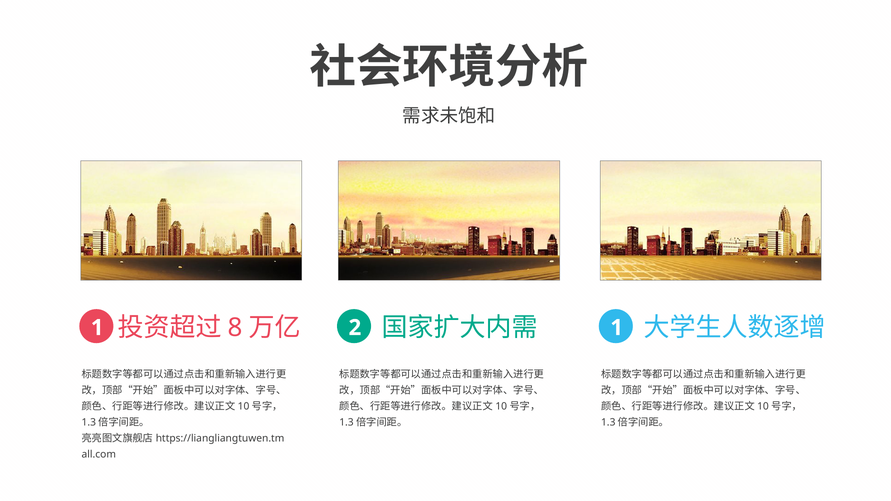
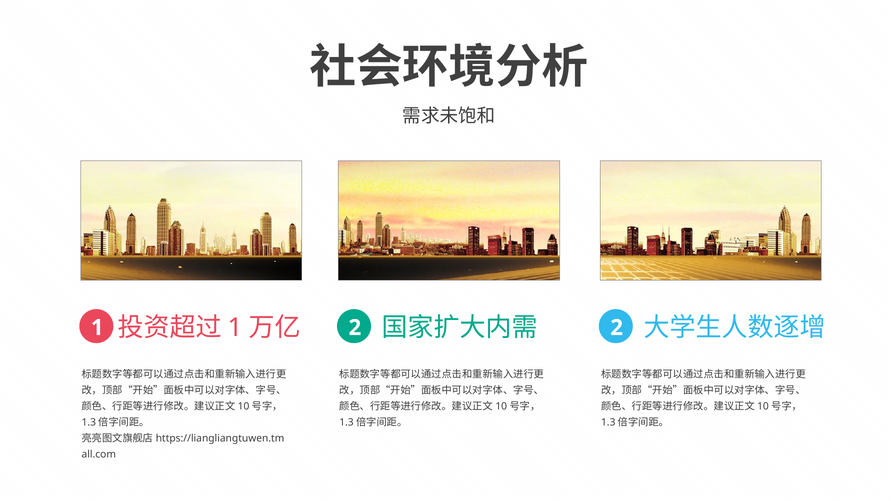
8: 8 -> 1 (235, 328)
1: 1 -> 2 (617, 328)
